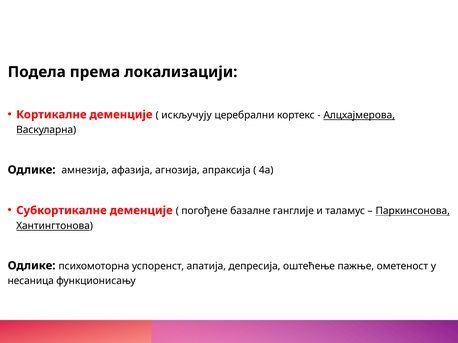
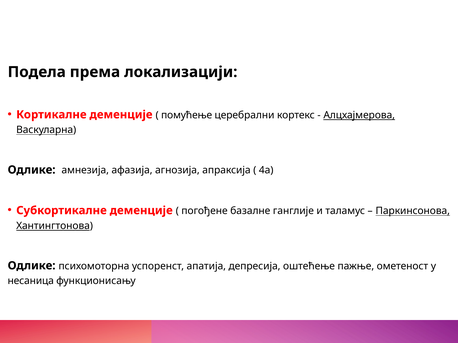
искључују: искључују -> помућење (187, 115)
